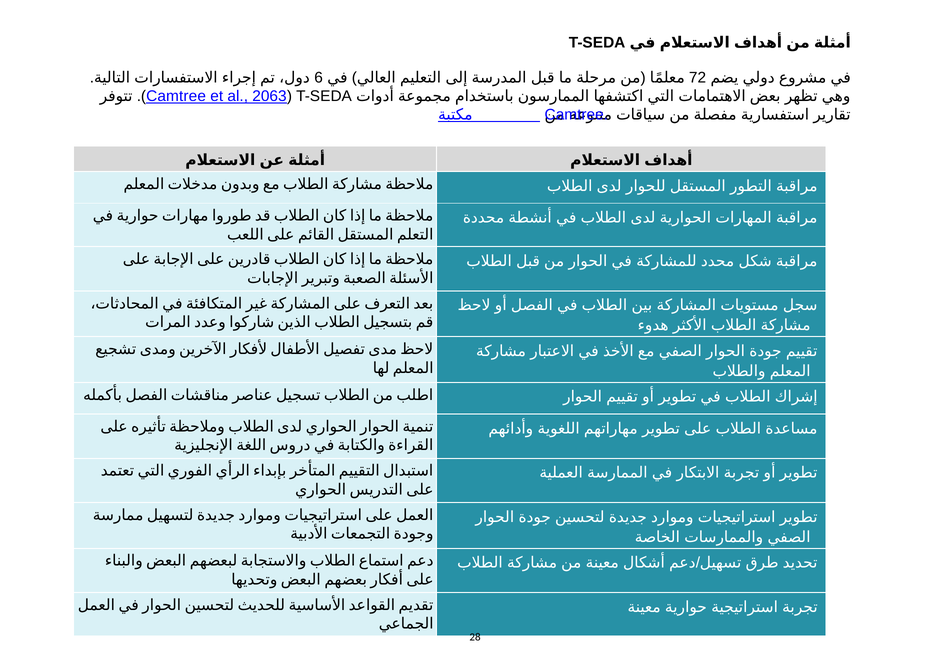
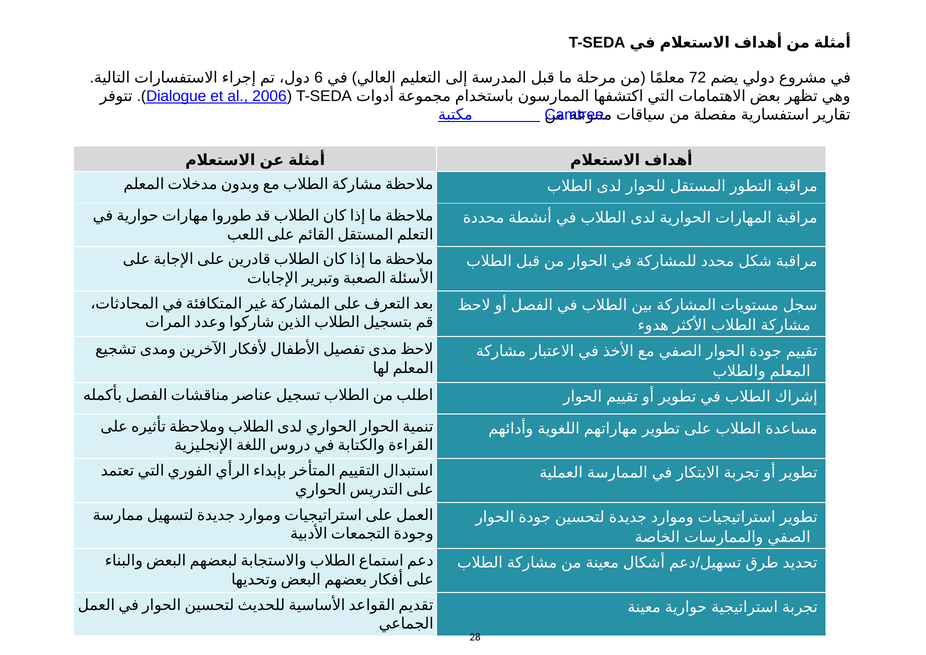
Camtree: Camtree -> Dialogue (176, 96)
2063: 2063 -> 2006 (269, 96)
